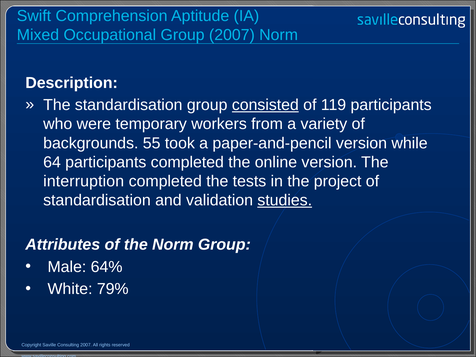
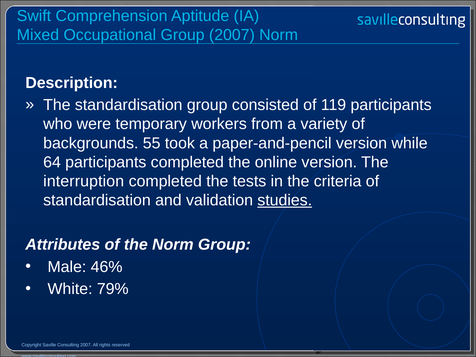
consisted underline: present -> none (265, 105)
project: project -> criteria (338, 181)
64%: 64% -> 46% (107, 267)
